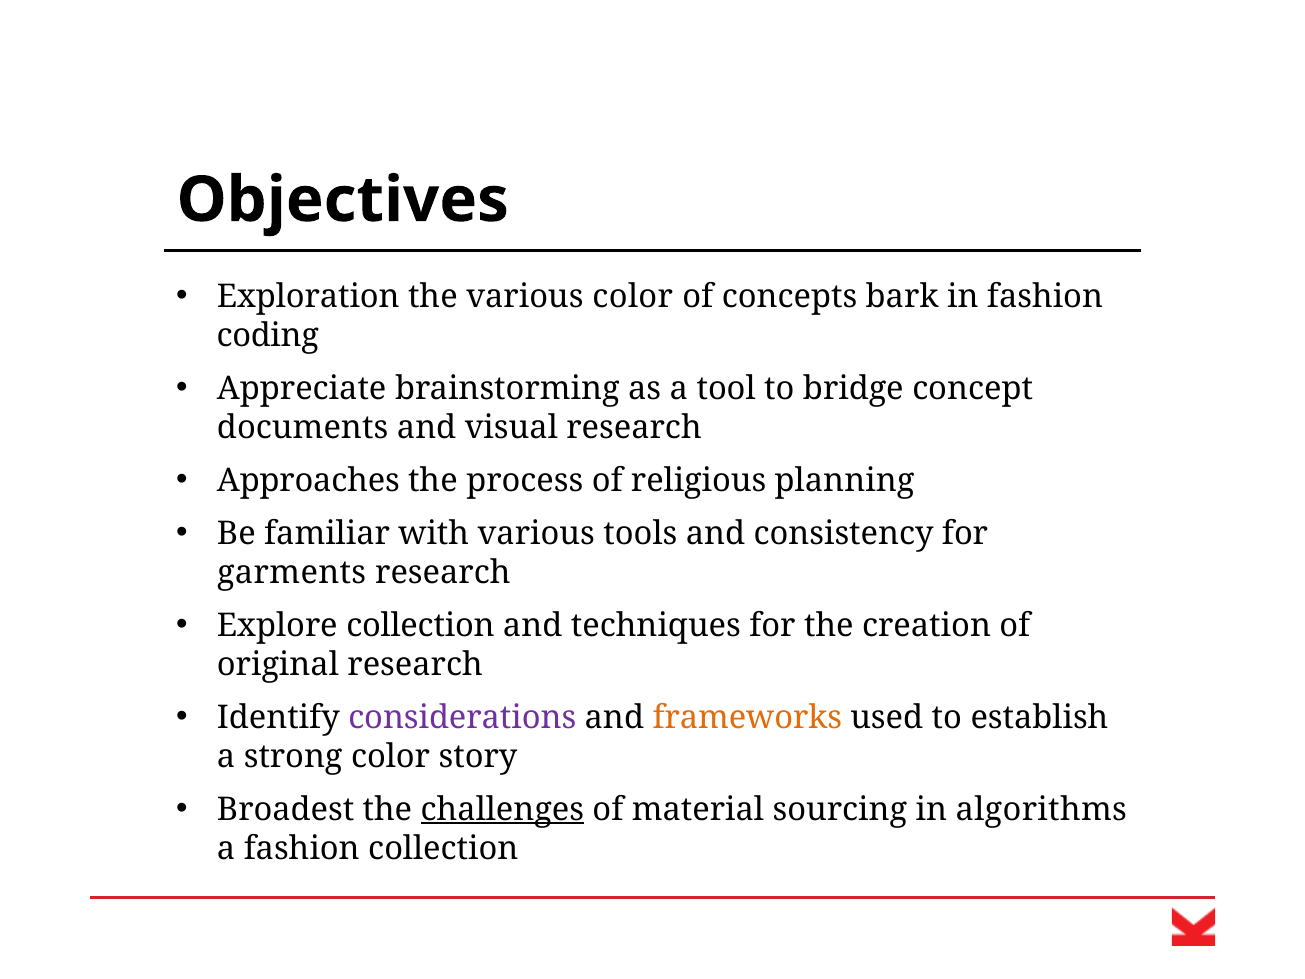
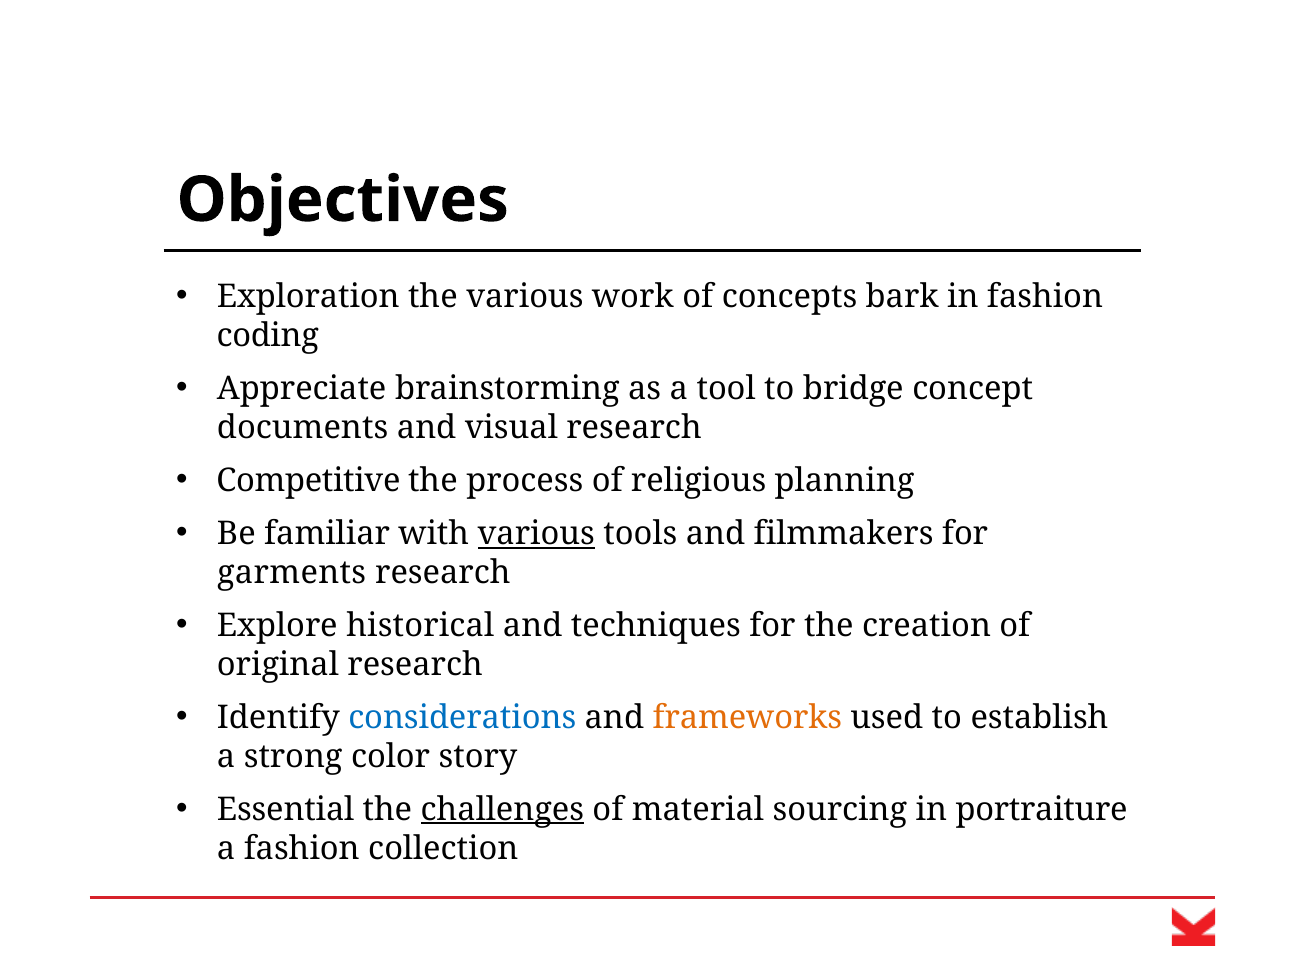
various color: color -> work (633, 297)
Approaches: Approaches -> Competitive (308, 481)
various underline: none -> present (536, 533)
consistency: consistency -> filmmakers (844, 533)
Explore collection: collection -> historical (420, 625)
considerations colour: purple -> blue (462, 717)
Broadest: Broadest -> Essential (286, 809)
algorithms: algorithms -> portraiture (1042, 809)
